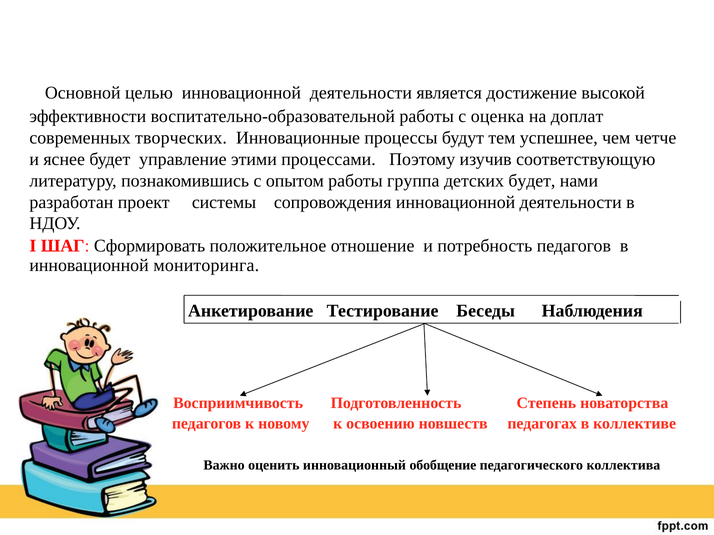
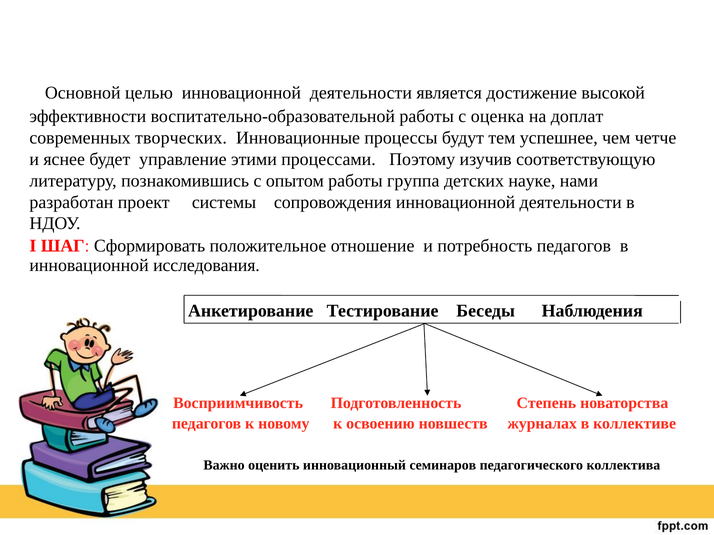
детских будет: будет -> науке (532, 181)
мониторинга: мониторинга -> исследования (206, 266)
педагогах: педагогах -> журналах (542, 424)
обобщение: обобщение -> семинаров (443, 466)
